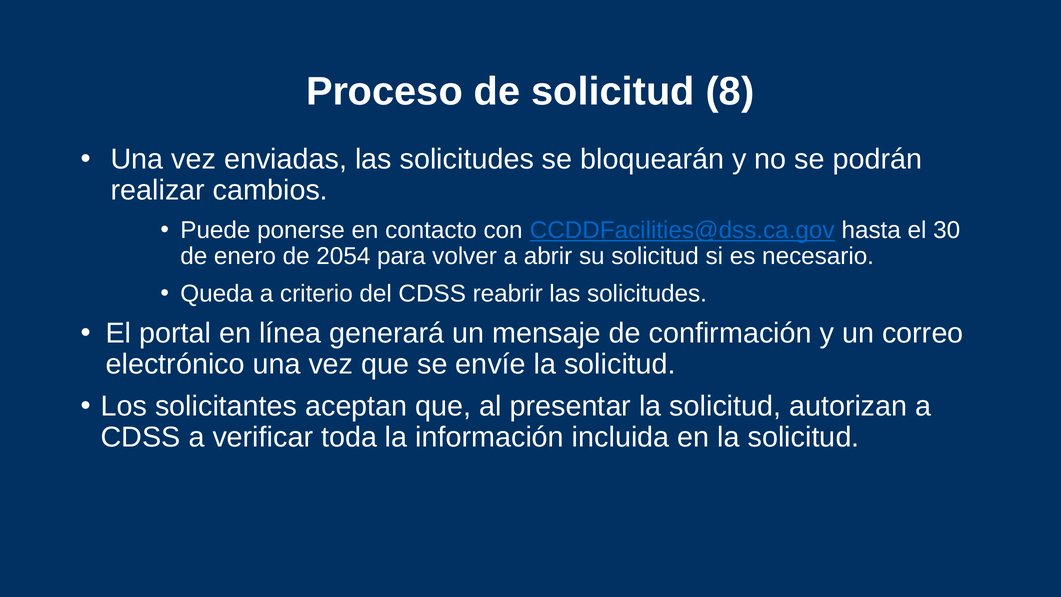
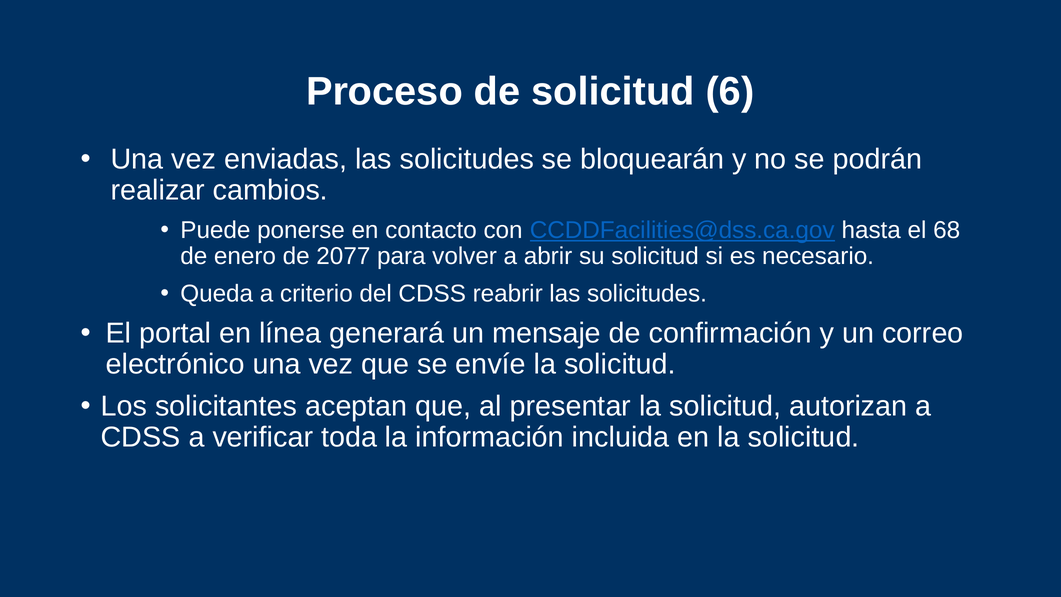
8: 8 -> 6 (730, 92)
30: 30 -> 68 (947, 230)
2054: 2054 -> 2077 (343, 256)
